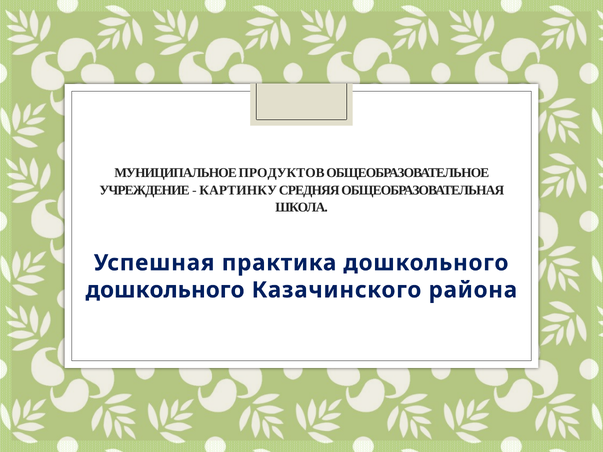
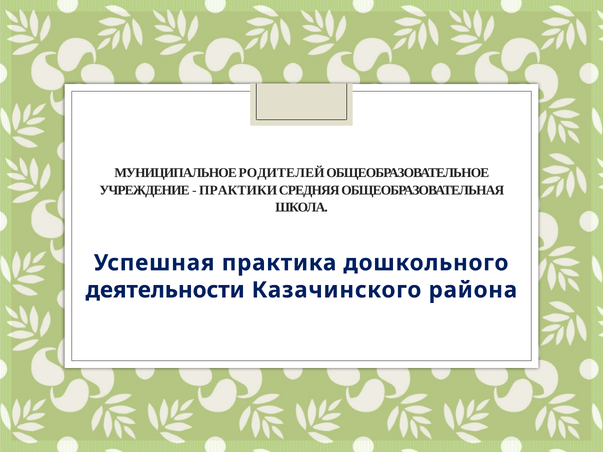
ПРОДУКТОВ: ПРОДУКТОВ -> РОДИТЕЛЕЙ (282, 173)
КАРТИНКУ: КАРТИНКУ -> ПРАКТИКИ (238, 190)
дошкольного: дошкольного -> деятельности (165, 290)
